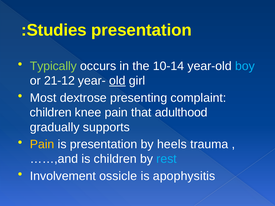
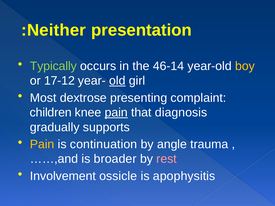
Studies: Studies -> Neither (56, 30)
10-14: 10-14 -> 46-14 (168, 66)
boy colour: light blue -> yellow (245, 66)
21-12: 21-12 -> 17-12 (59, 81)
pain underline: none -> present (116, 113)
adulthood: adulthood -> diagnosis (181, 113)
is presentation: presentation -> continuation (104, 144)
heels: heels -> angle (172, 144)
is children: children -> broader (115, 159)
rest colour: light blue -> pink (167, 159)
